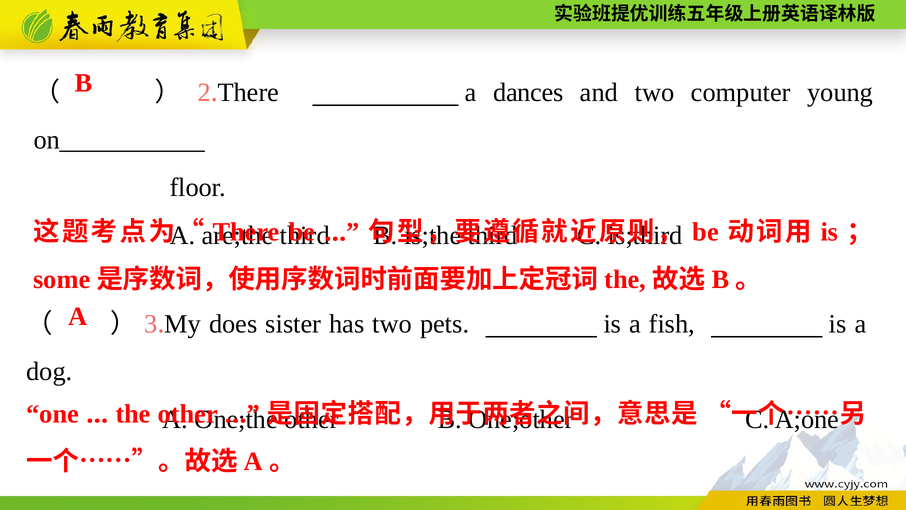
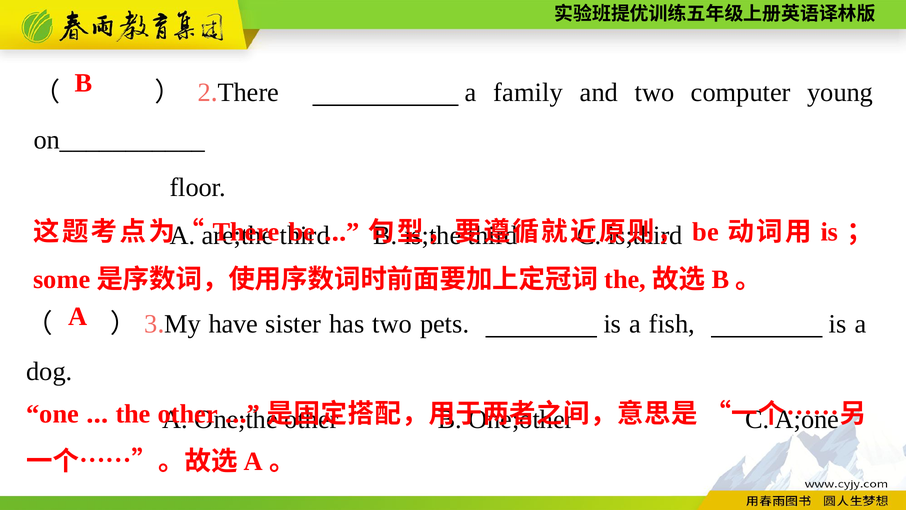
dances: dances -> family (528, 92)
does: does -> have (233, 324)
